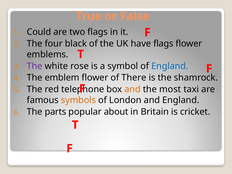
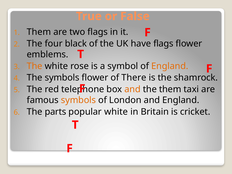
Could: Could -> Them (39, 32)
The colour: purple -> orange (35, 66)
England colour: blue -> orange (170, 66)
The emblem: emblem -> symbols (62, 78)
the most: most -> them (170, 89)
popular about: about -> white (116, 112)
